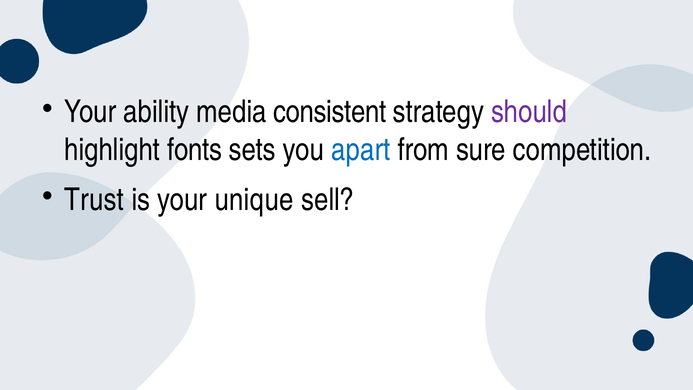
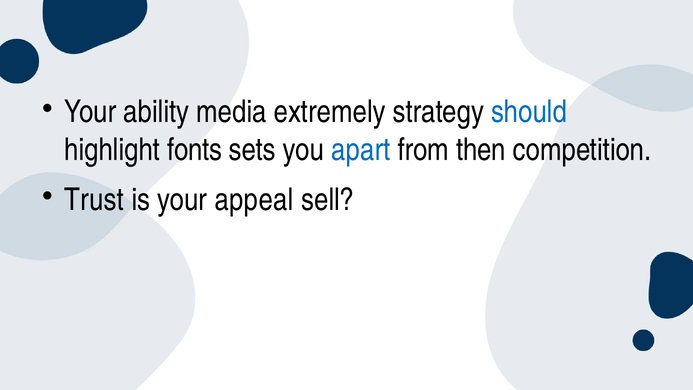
consistent: consistent -> extremely (330, 112)
should colour: purple -> blue (529, 112)
sure: sure -> then (481, 150)
unique: unique -> appeal (254, 200)
